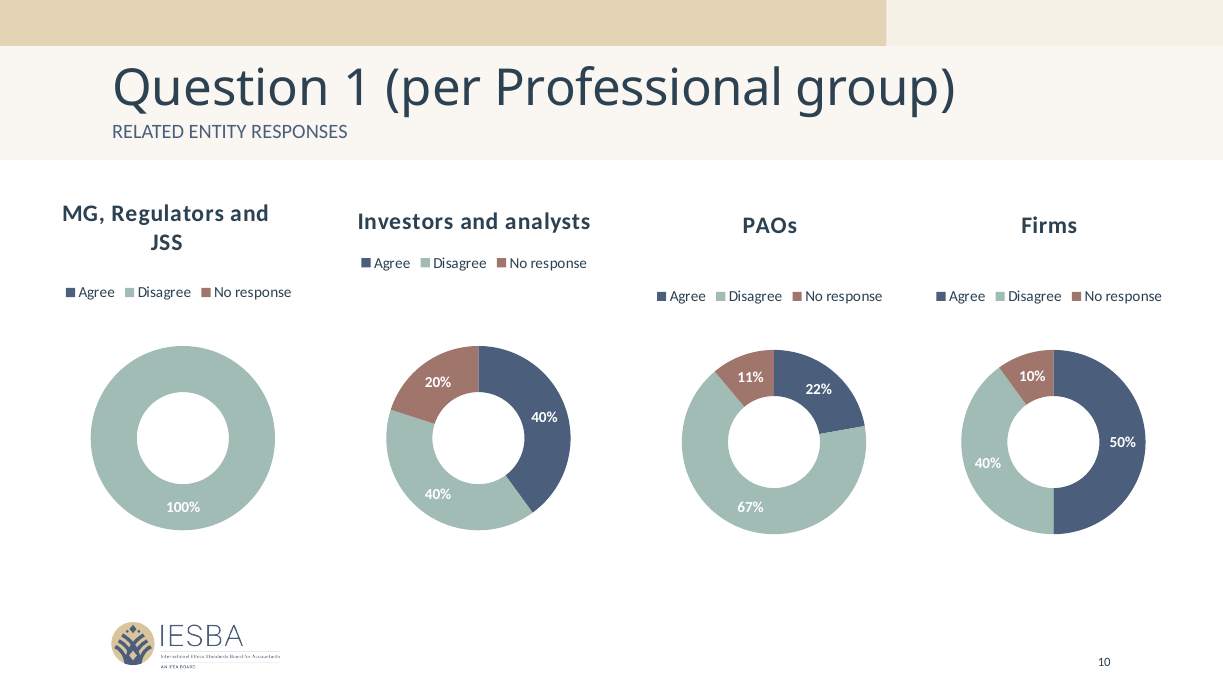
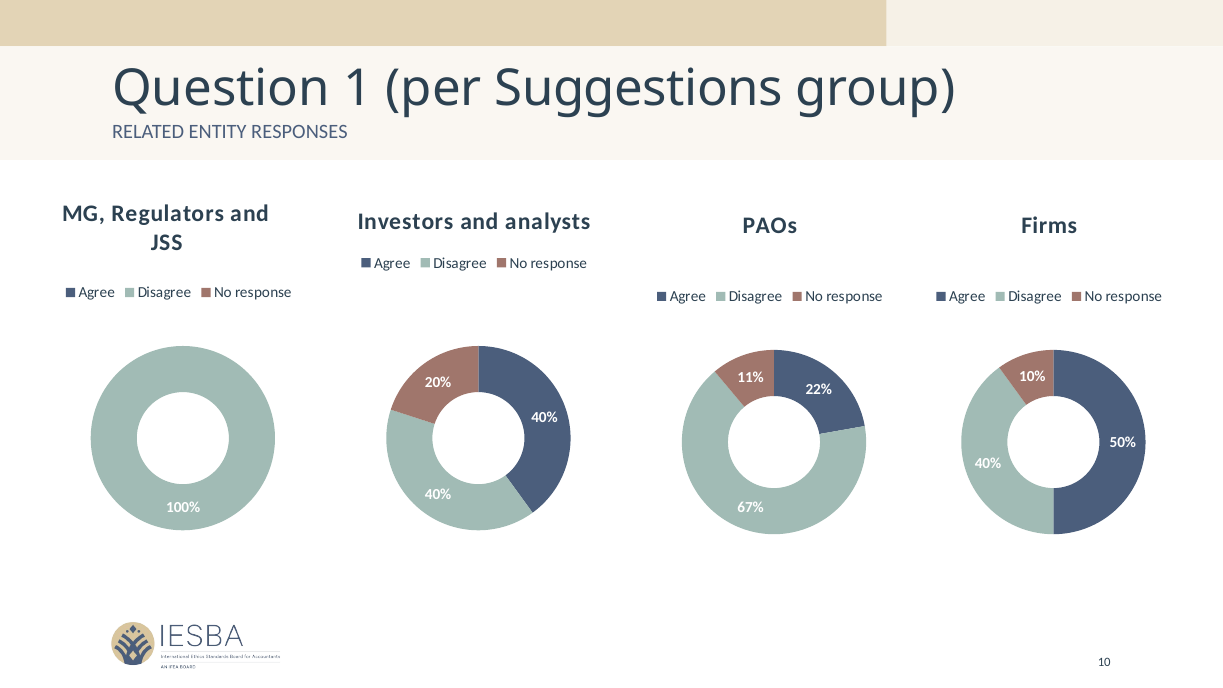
Professional: Professional -> Suggestions (639, 89)
